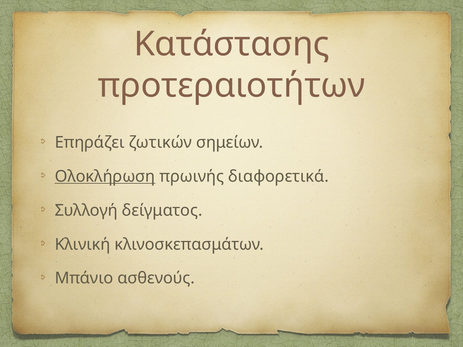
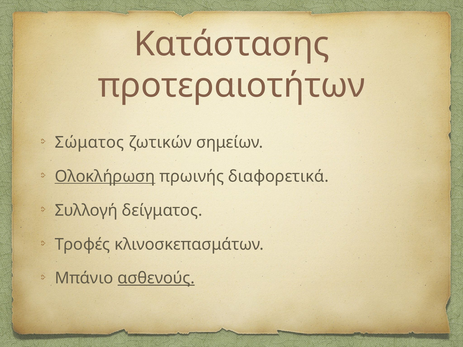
Επηράζει: Επηράζει -> Σώματος (90, 142)
Κλινική: Κλινική -> Τροφές (82, 244)
ασθενούς underline: none -> present (156, 278)
